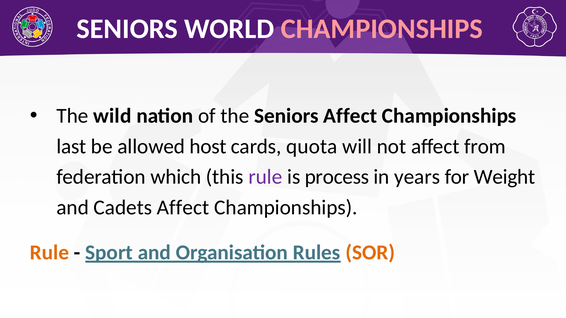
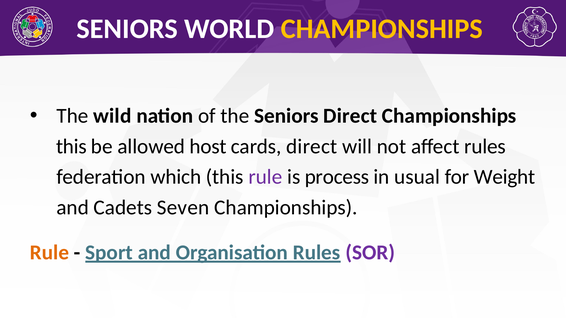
CHAMPIONSHIPS colour: pink -> yellow (382, 29)
Seniors Affect: Affect -> Direct (350, 116)
last: last -> this (71, 147)
cards quota: quota -> direct (312, 147)
affect from: from -> rules (485, 147)
years: years -> usual (417, 177)
Cadets Affect: Affect -> Seven (183, 208)
SOR colour: orange -> purple (370, 253)
